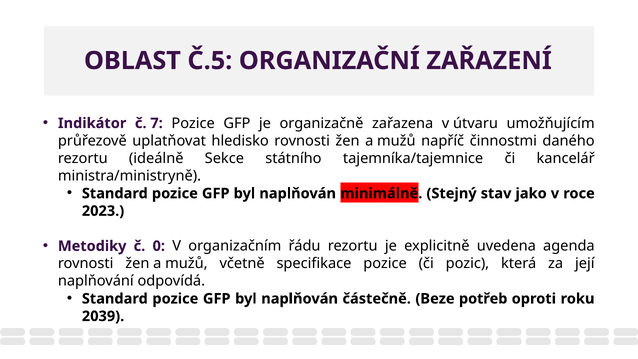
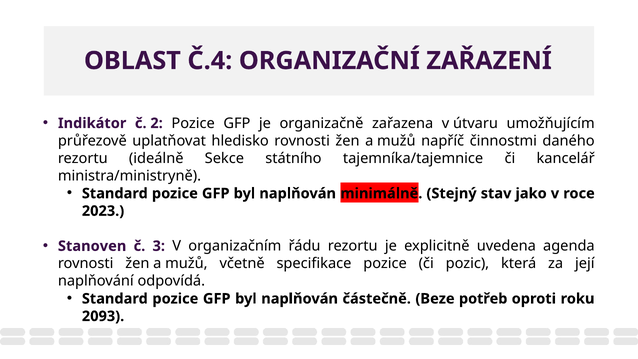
Č.5: Č.5 -> Č.4 (210, 61)
7: 7 -> 2 (157, 123)
Metodiky: Metodiky -> Stanoven (92, 246)
0: 0 -> 3 (159, 246)
2039: 2039 -> 2093 (103, 316)
